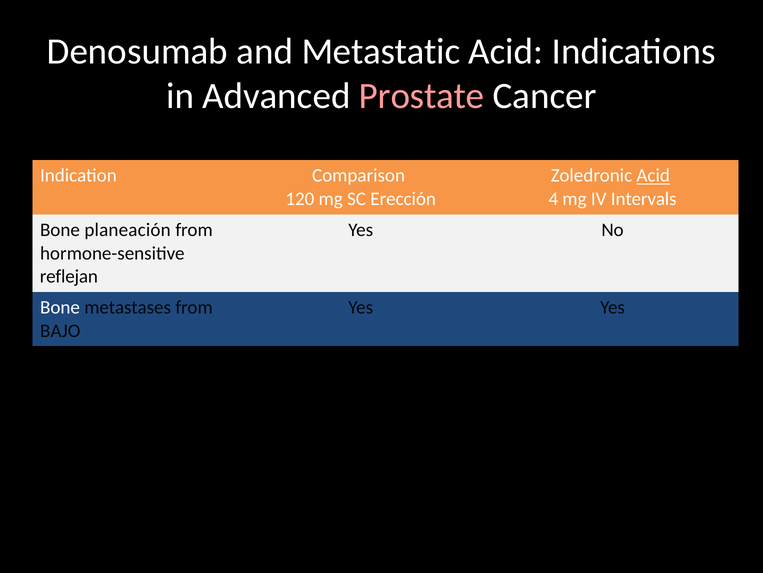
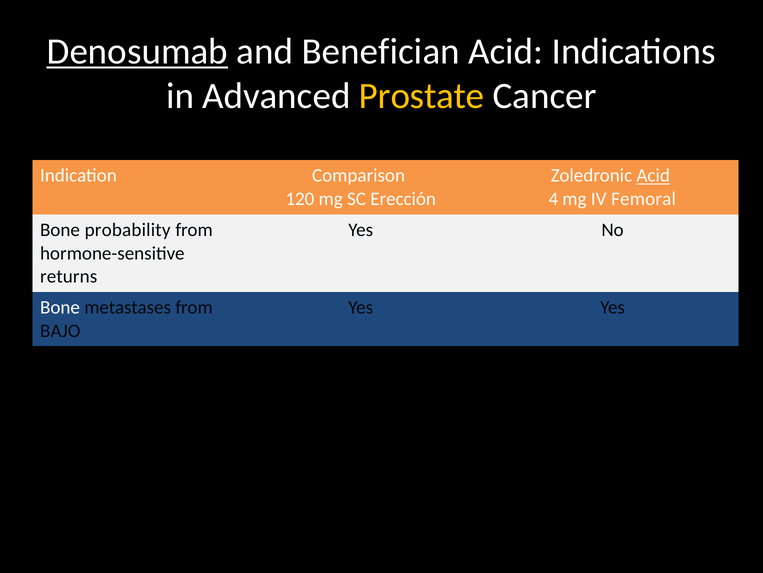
Denosumab underline: none -> present (137, 52)
Metastatic: Metastatic -> Benefician (381, 52)
Prostate colour: pink -> yellow (422, 96)
Intervals: Intervals -> Femoral (644, 199)
planeación: planeación -> probability (128, 230)
reflejan: reflejan -> returns (69, 276)
